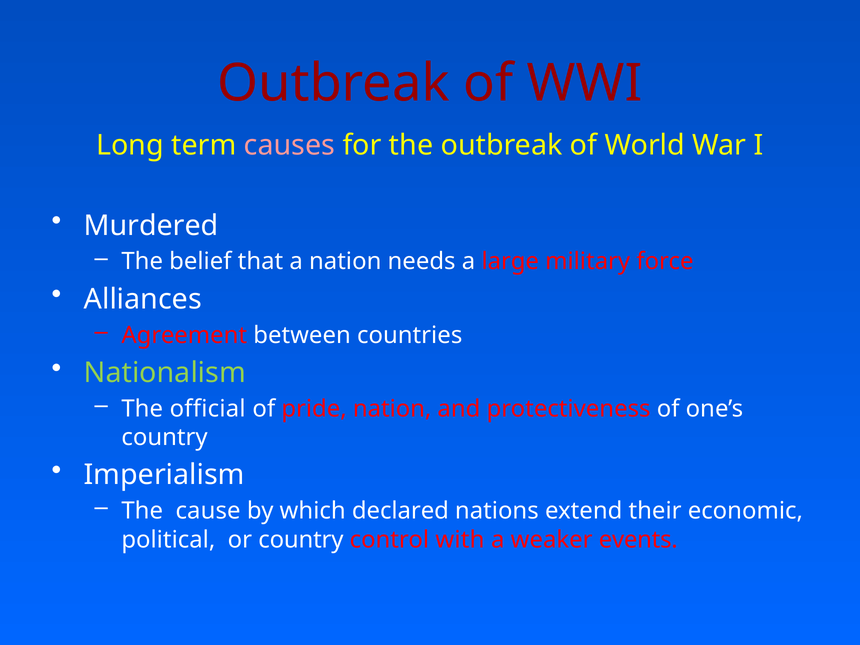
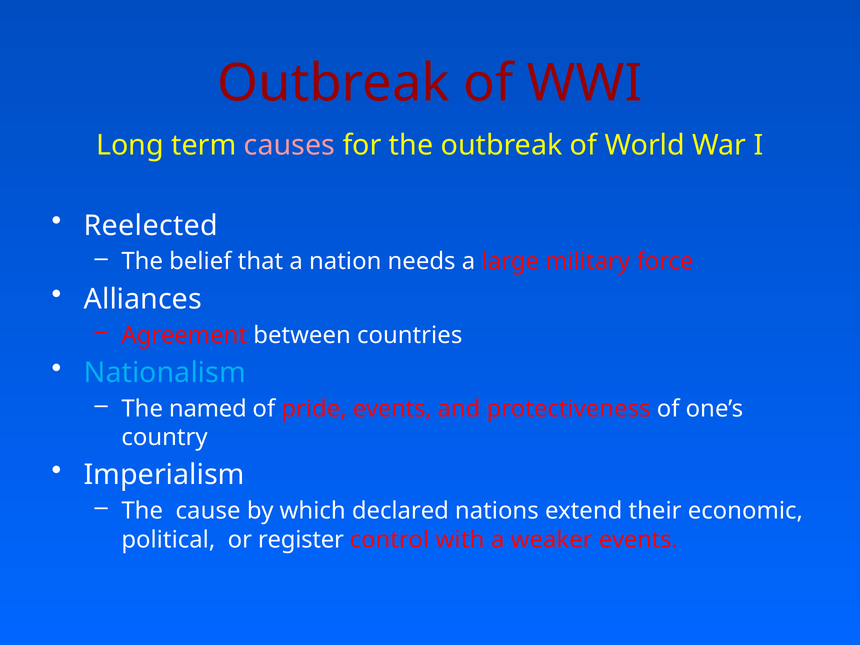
Murdered: Murdered -> Reelected (151, 226)
Nationalism colour: light green -> light blue (165, 373)
official: official -> named (208, 409)
pride nation: nation -> events (392, 409)
or country: country -> register (301, 540)
